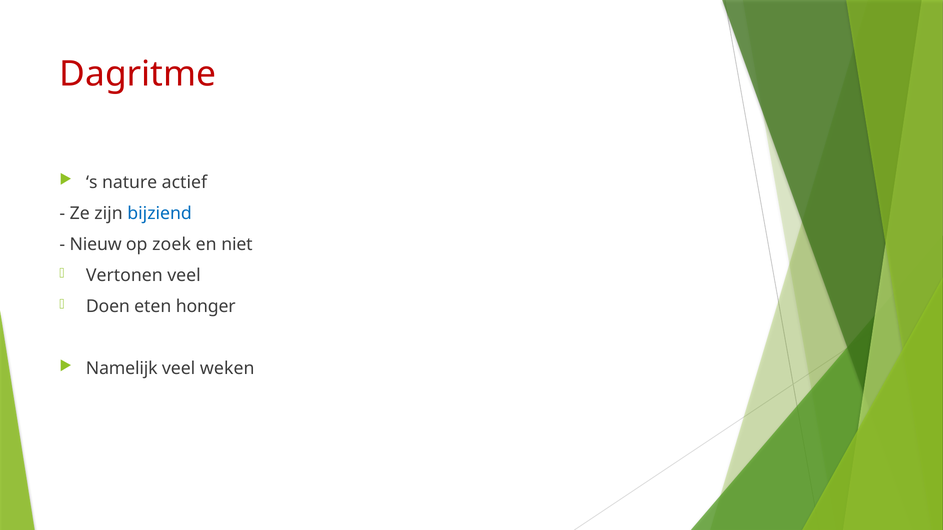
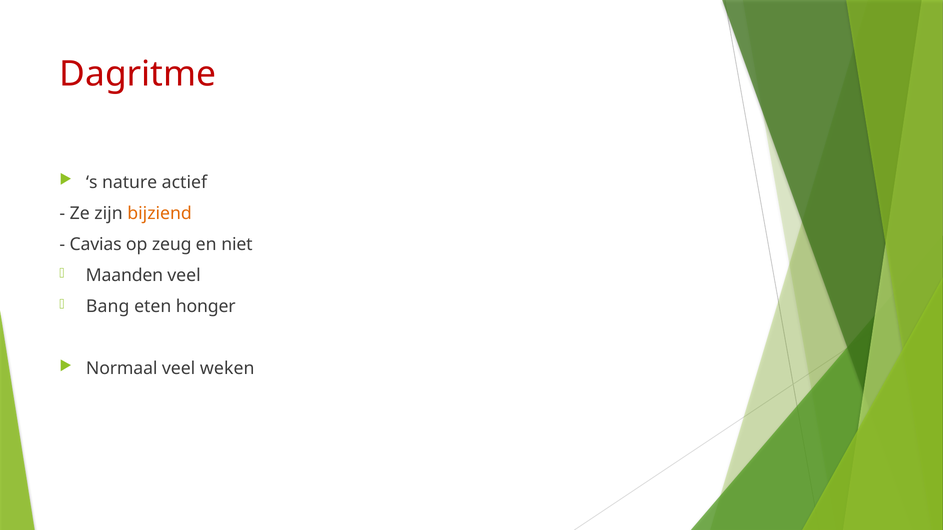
bijziend colour: blue -> orange (160, 214)
Nieuw: Nieuw -> Cavias (96, 245)
zoek: zoek -> zeug (172, 245)
Vertonen: Vertonen -> Maanden (124, 276)
Doen: Doen -> Bang (108, 307)
Namelijk: Namelijk -> Normaal (122, 369)
